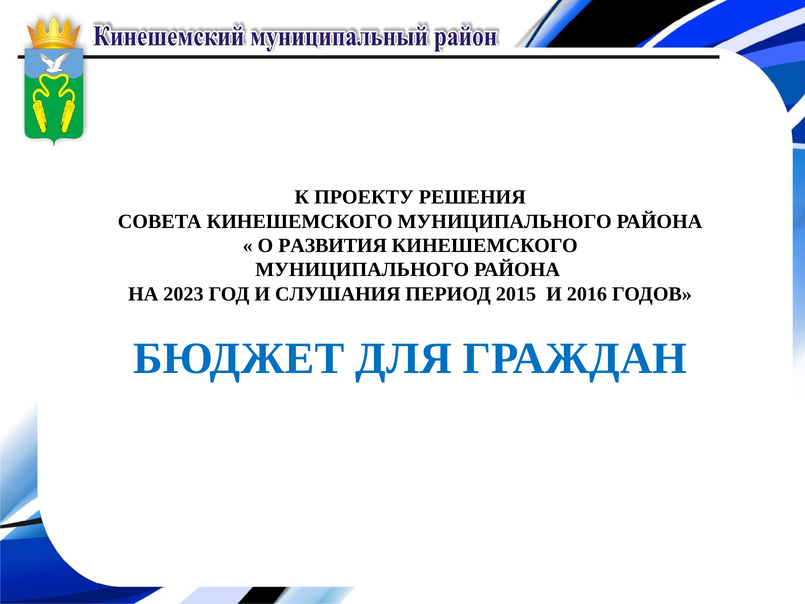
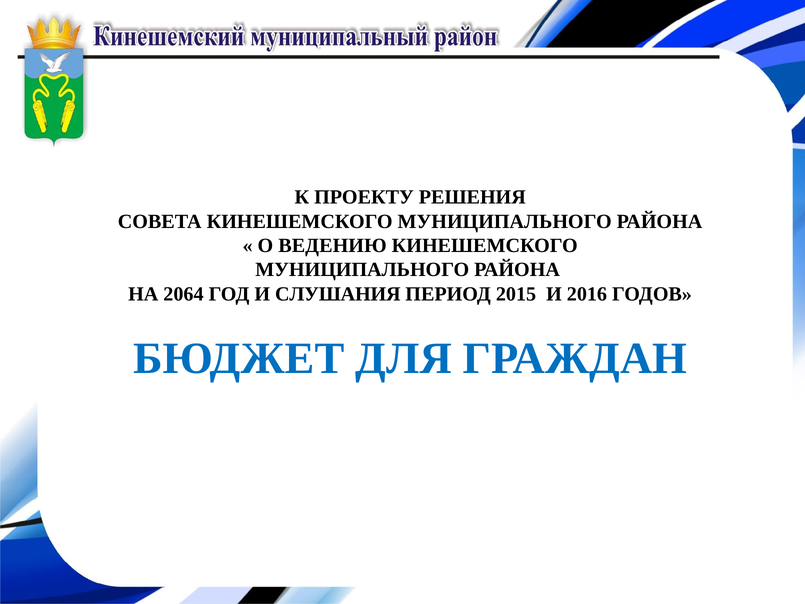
РАЗВИТИЯ: РАЗВИТИЯ -> ВЕДЕНИЮ (332, 245)
2023: 2023 -> 2064 (183, 294)
